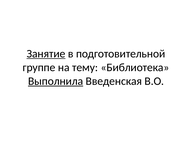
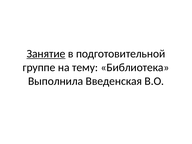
Выполнила underline: present -> none (56, 81)
